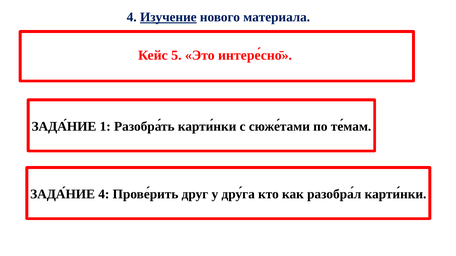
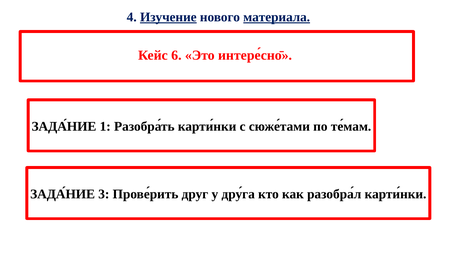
материала underline: none -> present (277, 17)
5: 5 -> 6 (176, 56)
ЗАДА́НИЕ 4: 4 -> 3 (104, 194)
